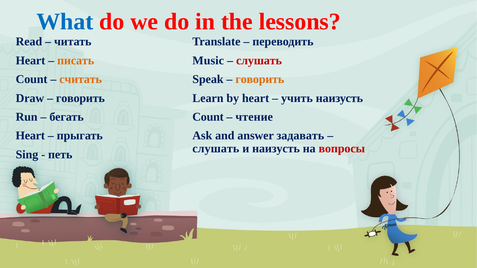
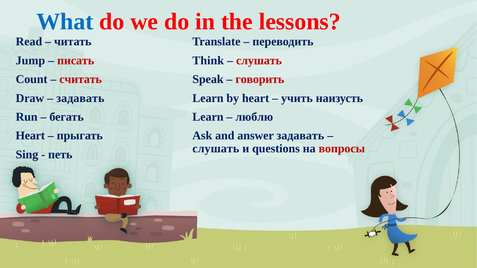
Heart: Heart -> Jump (30, 61)
писать colour: orange -> red (76, 61)
Music: Music -> Think (208, 61)
считать colour: orange -> red (81, 79)
говорить colour: orange -> red (260, 79)
говорить: говорить -> задавать (80, 98)
Count: Count -> Learn (208, 117)
чтение: чтение -> люблю (254, 117)
и наизусть: наизусть -> questions (276, 149)
